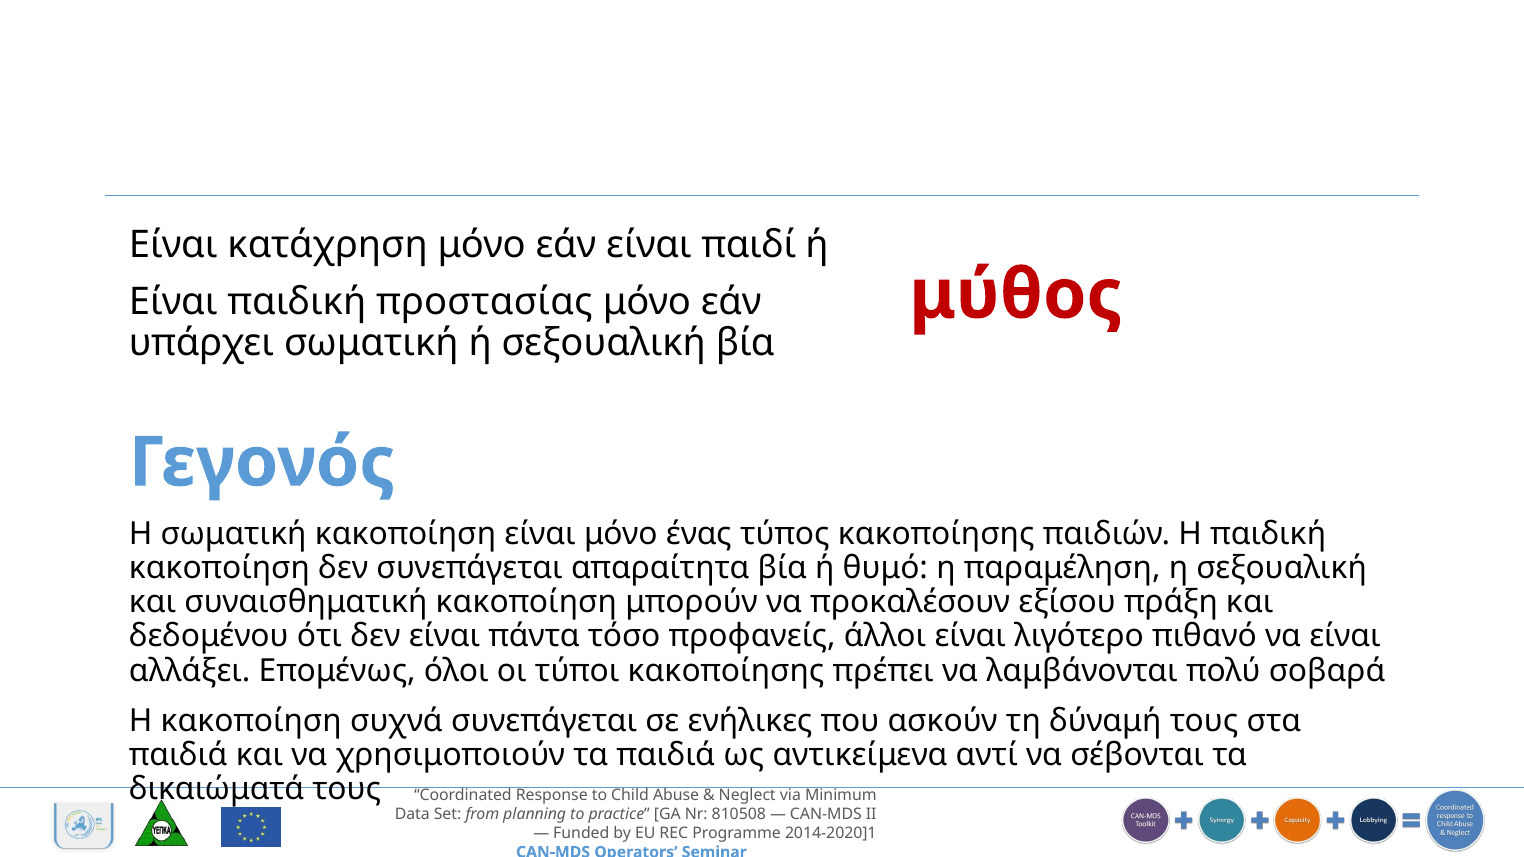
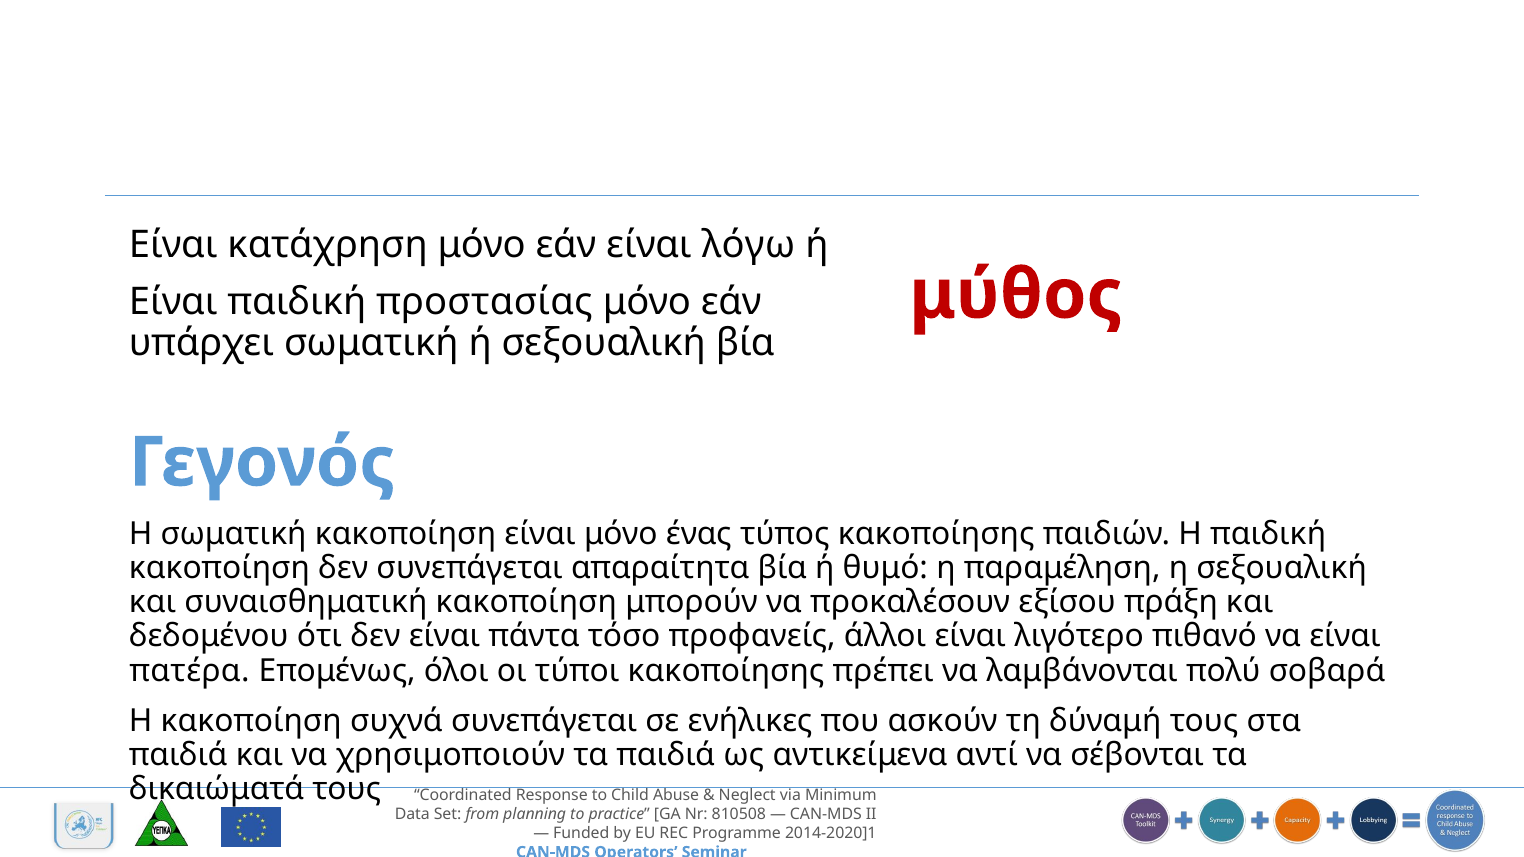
παιδί: παιδί -> λόγω (748, 245)
αλλάξει: αλλάξει -> πατέρα (189, 671)
